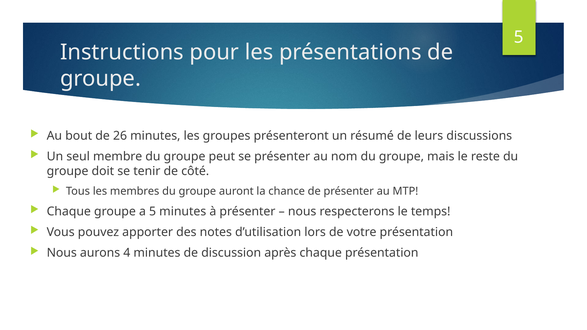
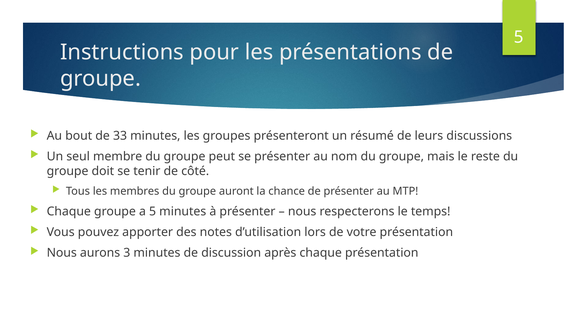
26: 26 -> 33 (120, 136)
4: 4 -> 3 (127, 253)
